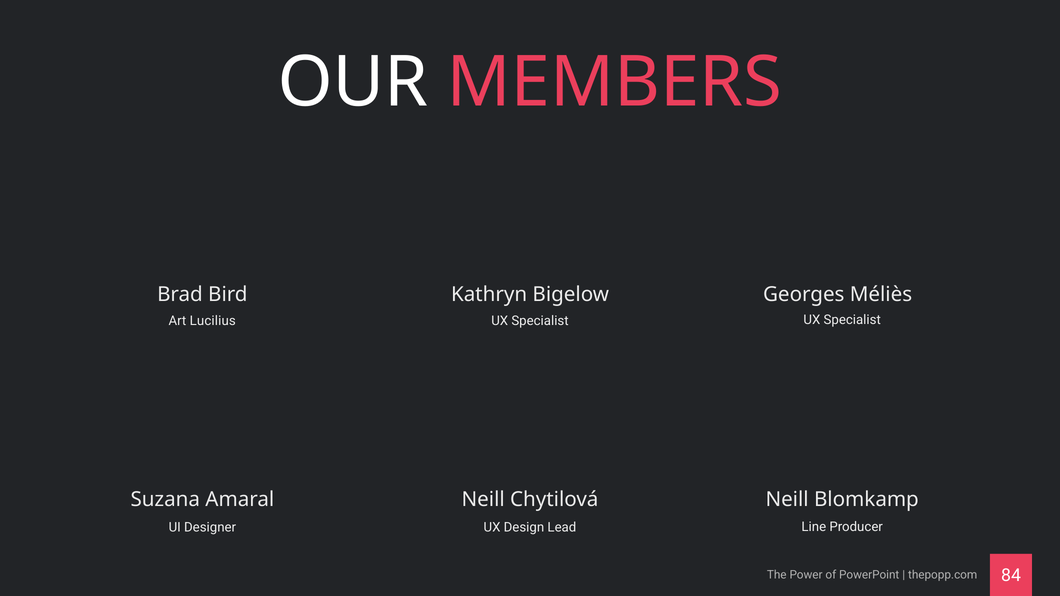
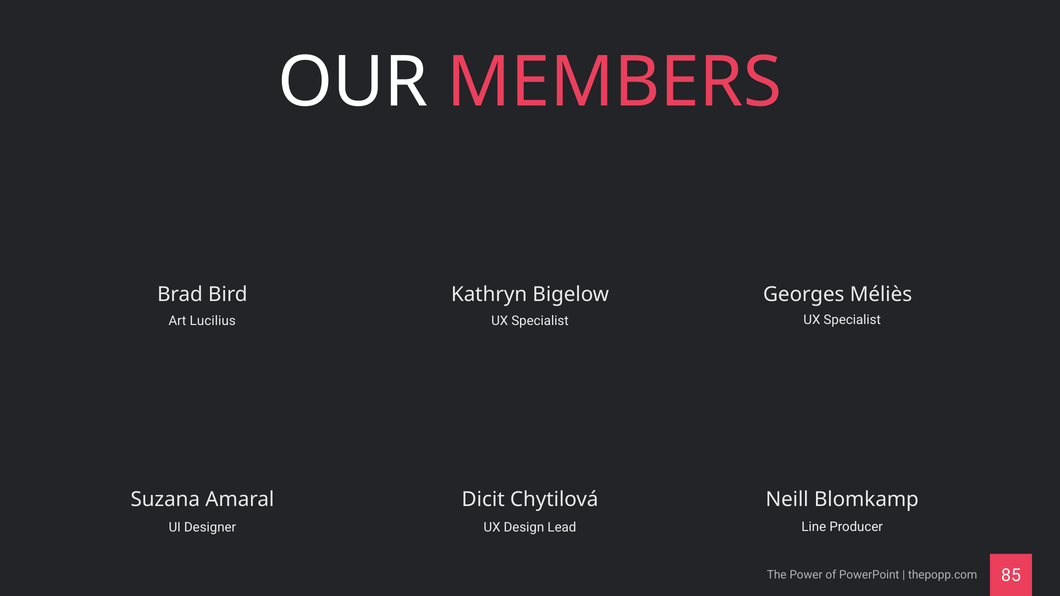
Amaral Neill: Neill -> Dicit (483, 500)
84: 84 -> 85 (1011, 575)
